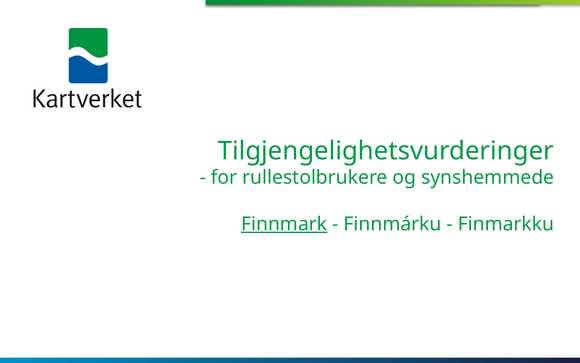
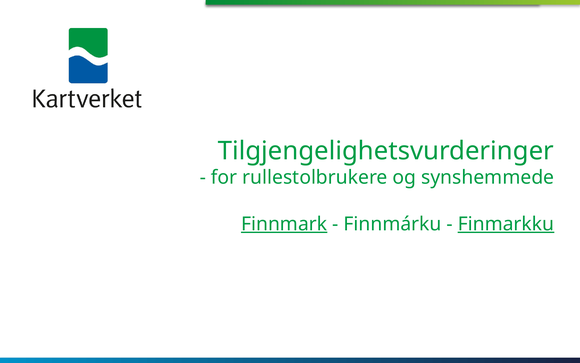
Finmarkku underline: none -> present (506, 224)
